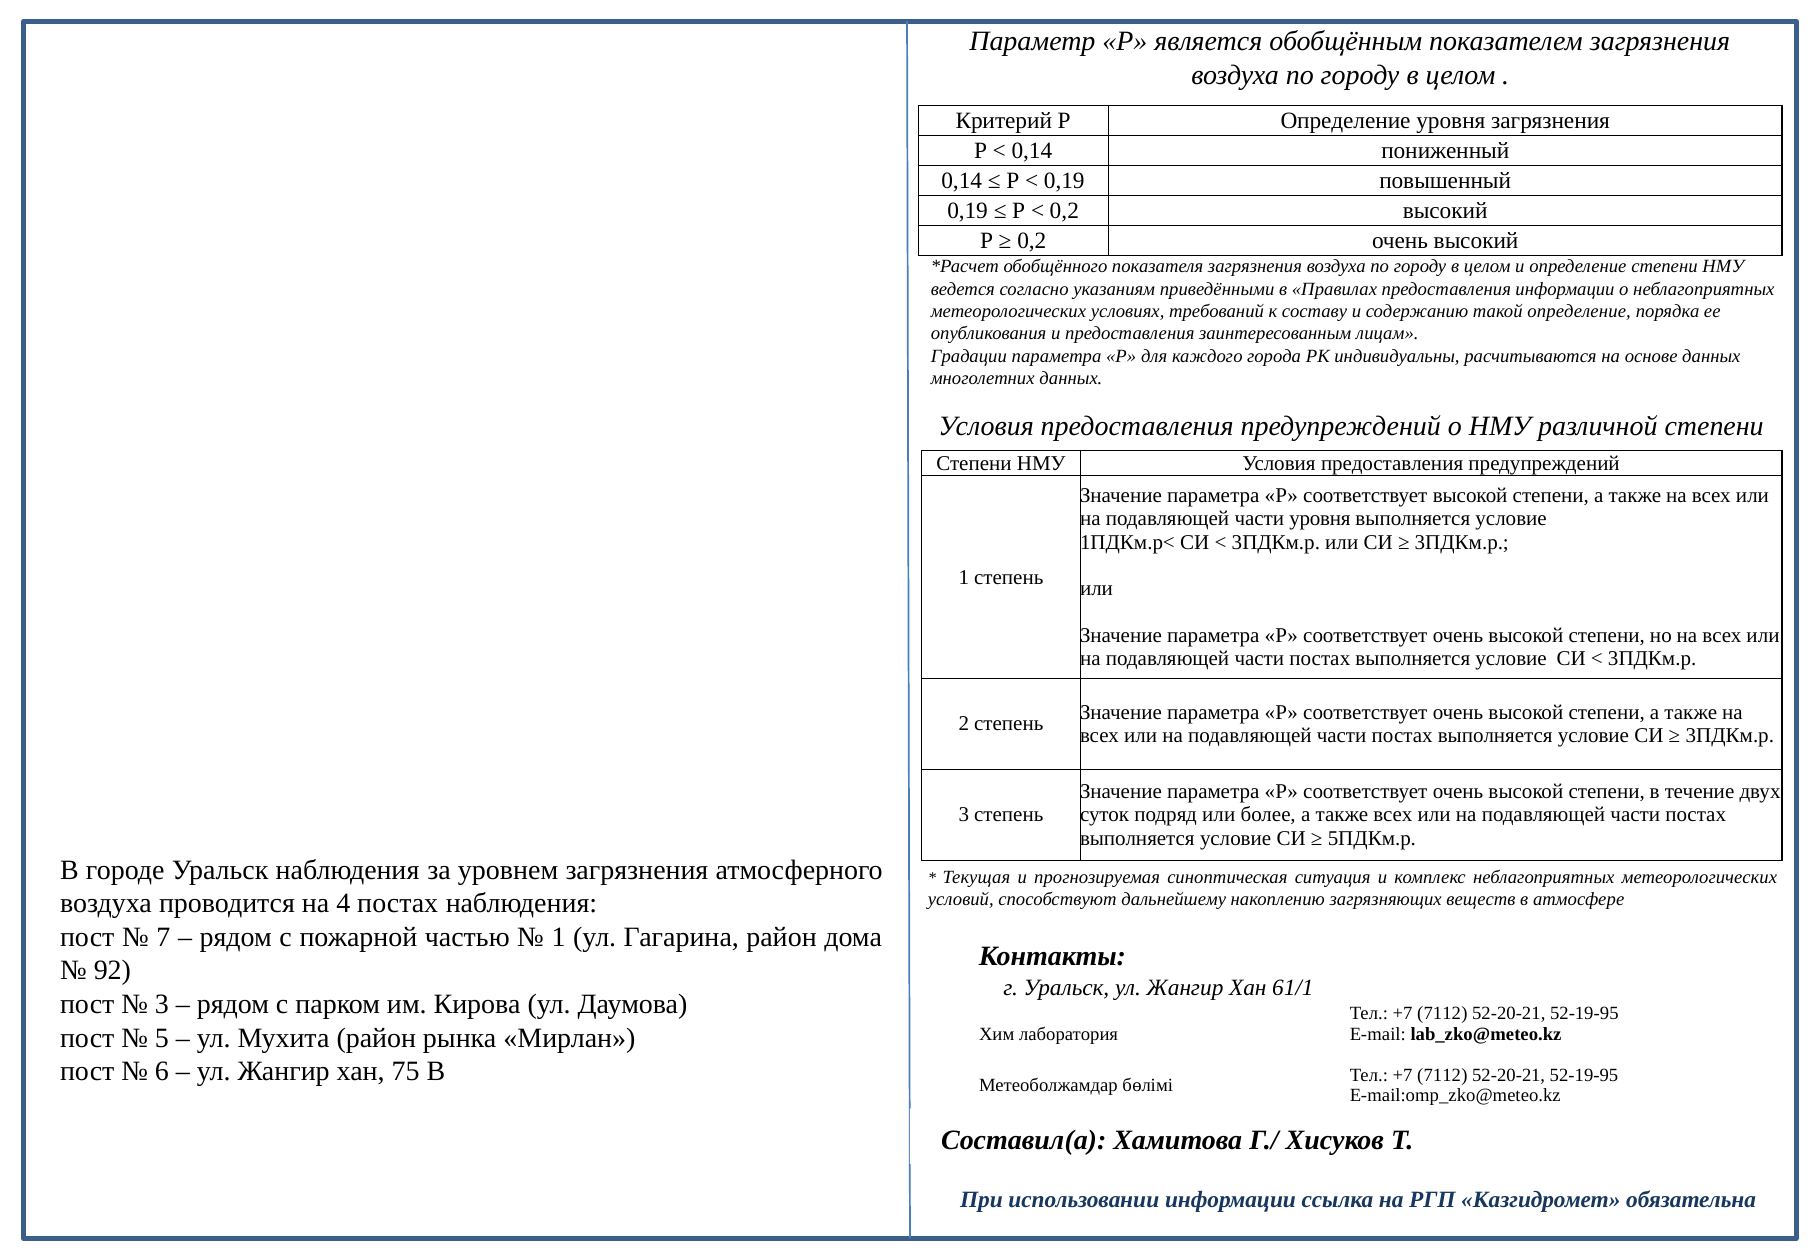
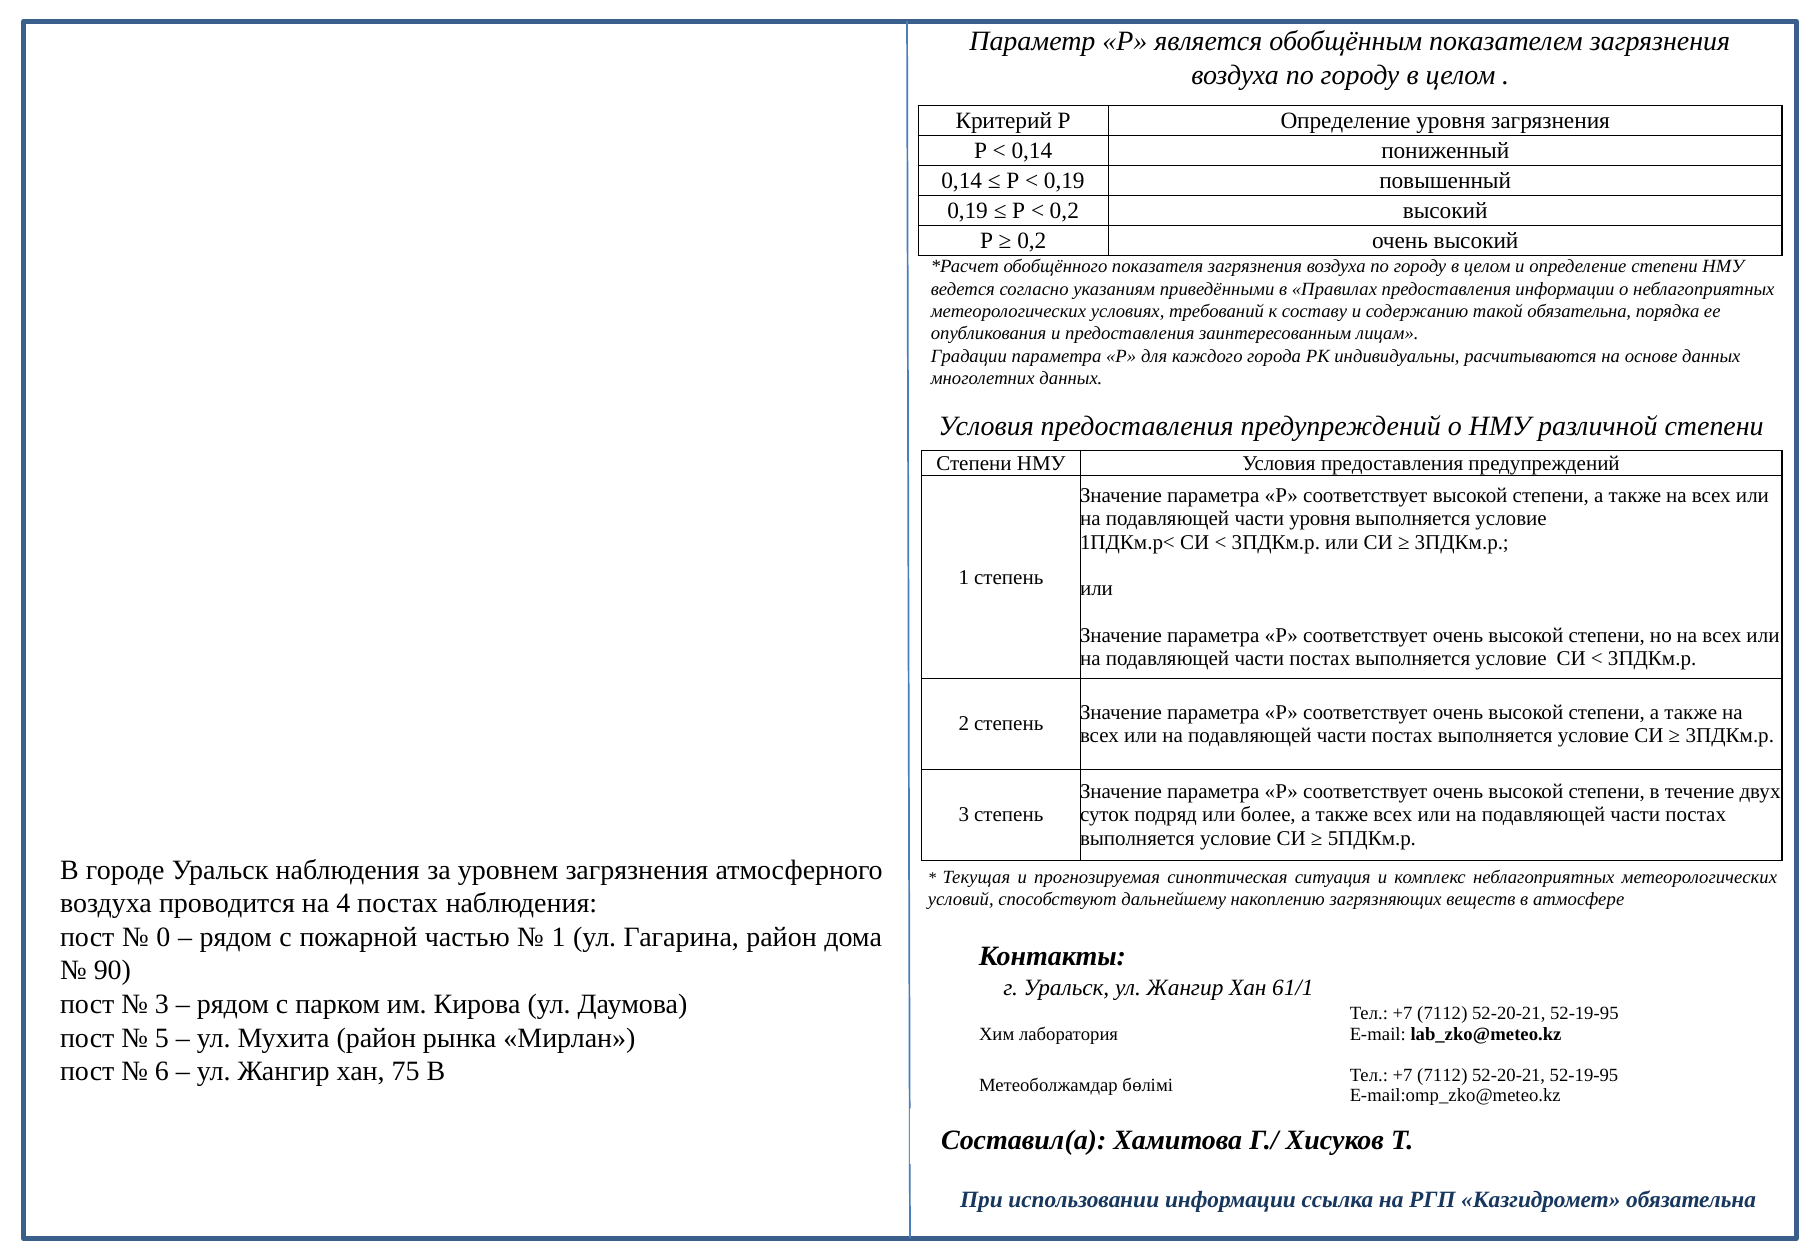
такой определение: определение -> обязательна (1579, 311)
7: 7 -> 0 (163, 937)
92: 92 -> 90 (112, 971)
